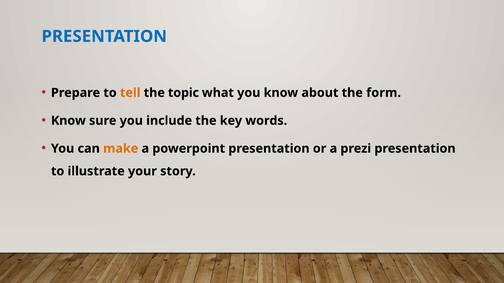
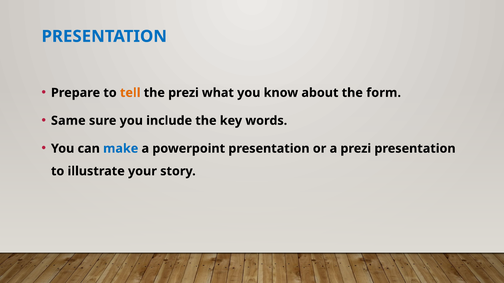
the topic: topic -> prezi (183, 93)
Know: Know -> Same (68, 121)
make colour: orange -> blue (121, 149)
